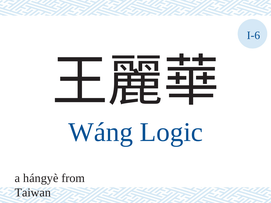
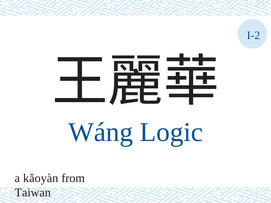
I-6: I-6 -> I-2 (253, 35)
hángyè: hángyè -> kǎoyàn (41, 178)
